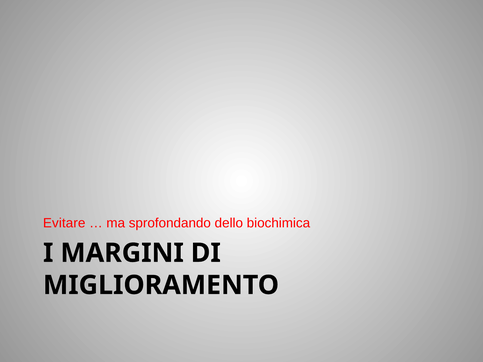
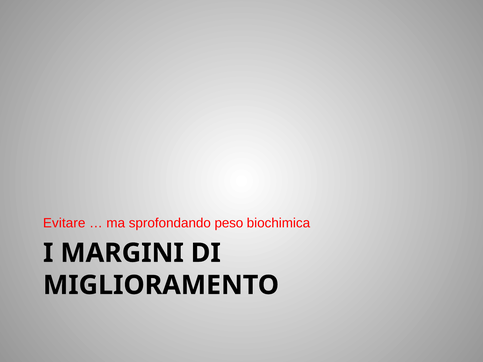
dello: dello -> peso (229, 223)
